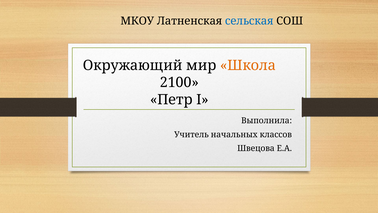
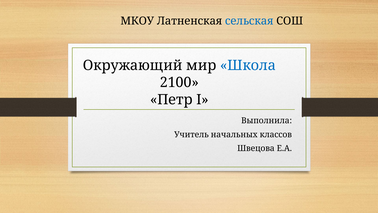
Школа colour: orange -> blue (248, 65)
